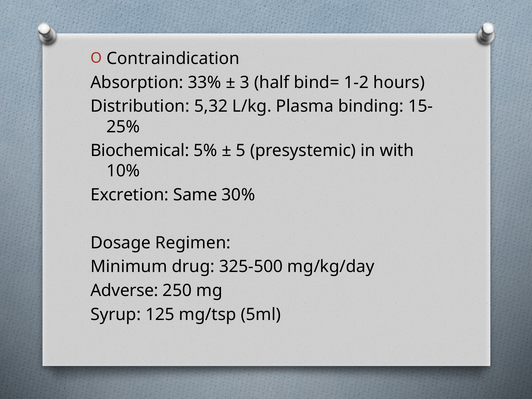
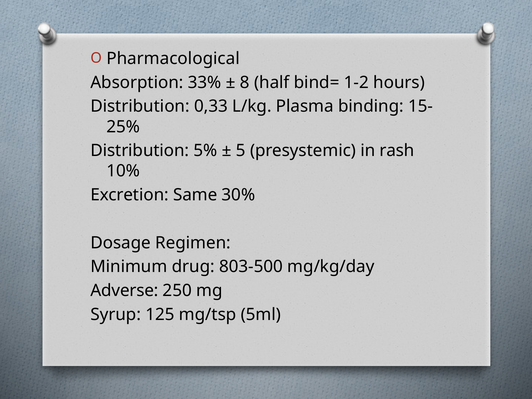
Contraindication: Contraindication -> Pharmacological (173, 59)
3: 3 -> 8 (245, 82)
5,32: 5,32 -> 0,33 (211, 106)
Biochemical: Biochemical -> Distribution (140, 151)
with: with -> rash (397, 151)
325-500: 325-500 -> 803-500 (251, 267)
